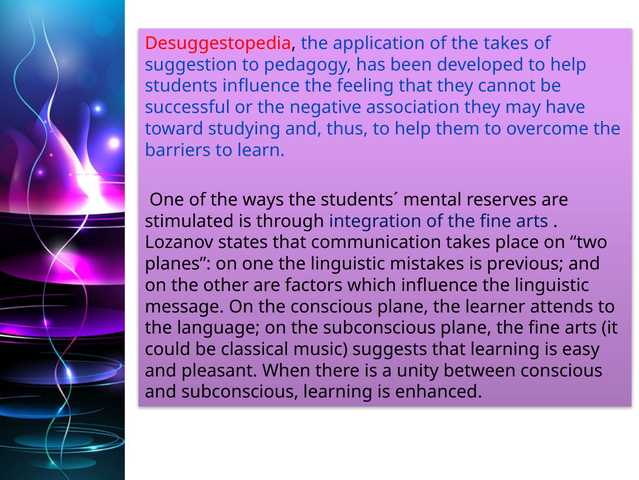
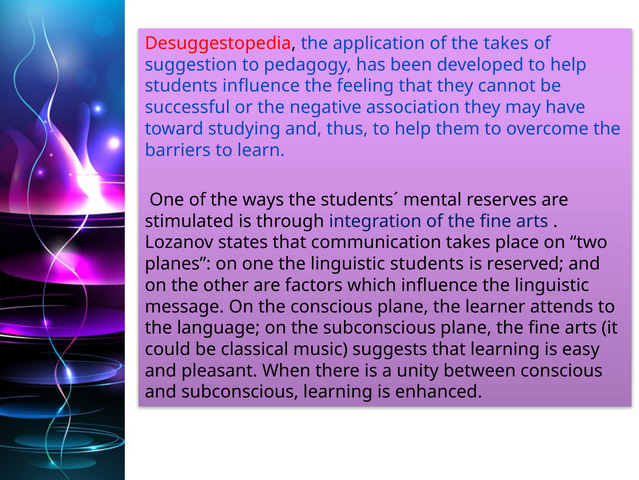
linguistic mistakes: mistakes -> students (427, 264)
previous: previous -> reserved (525, 264)
